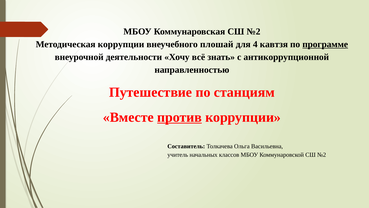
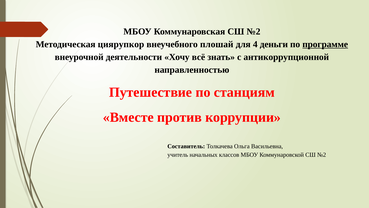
Методическая коррупции: коррупции -> циярупкор (121, 44)
кавтзя: кавтзя -> деньги (274, 44)
против underline: present -> none (180, 117)
